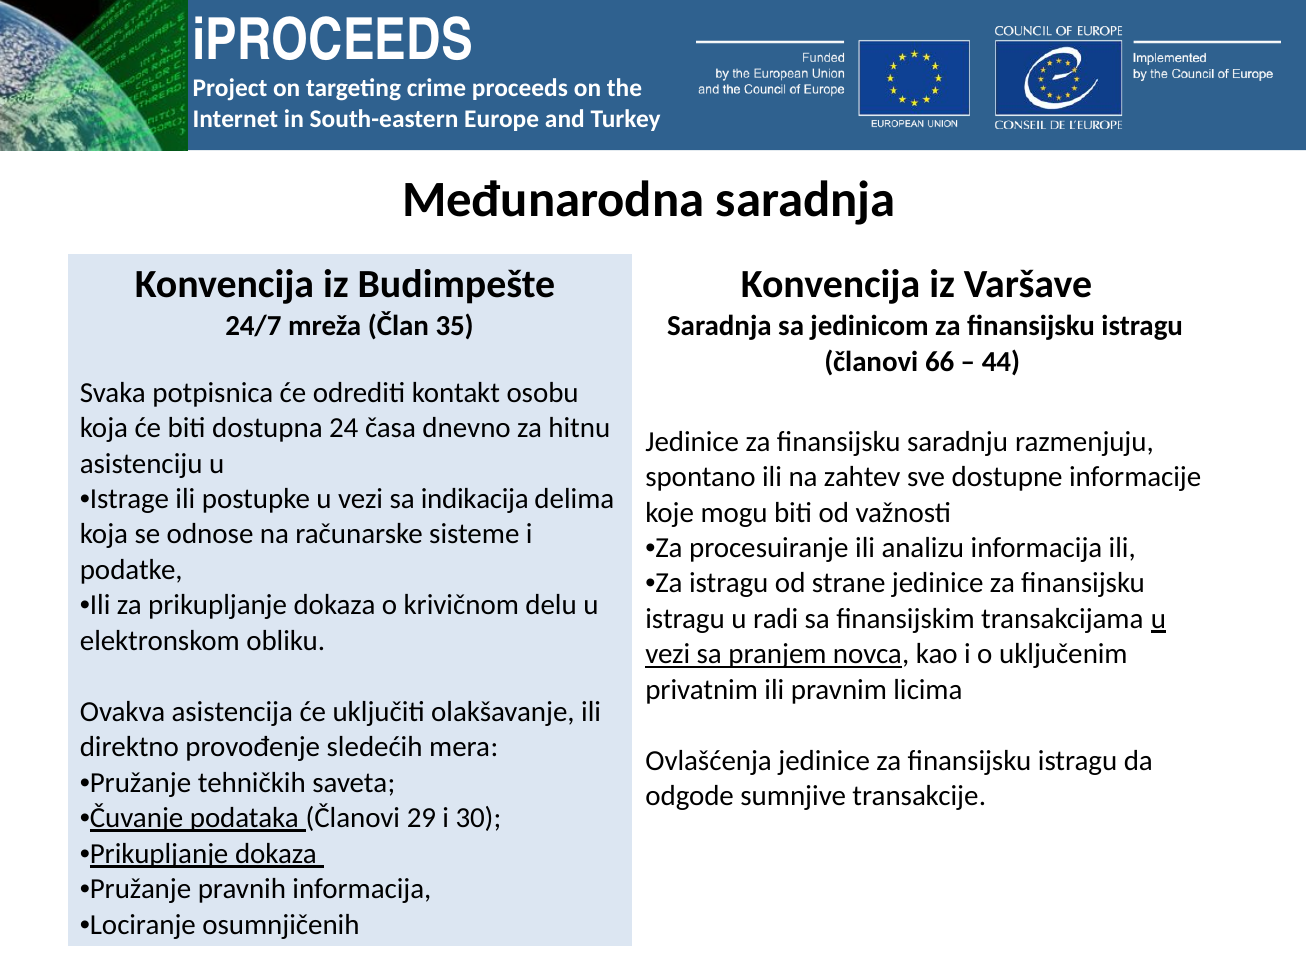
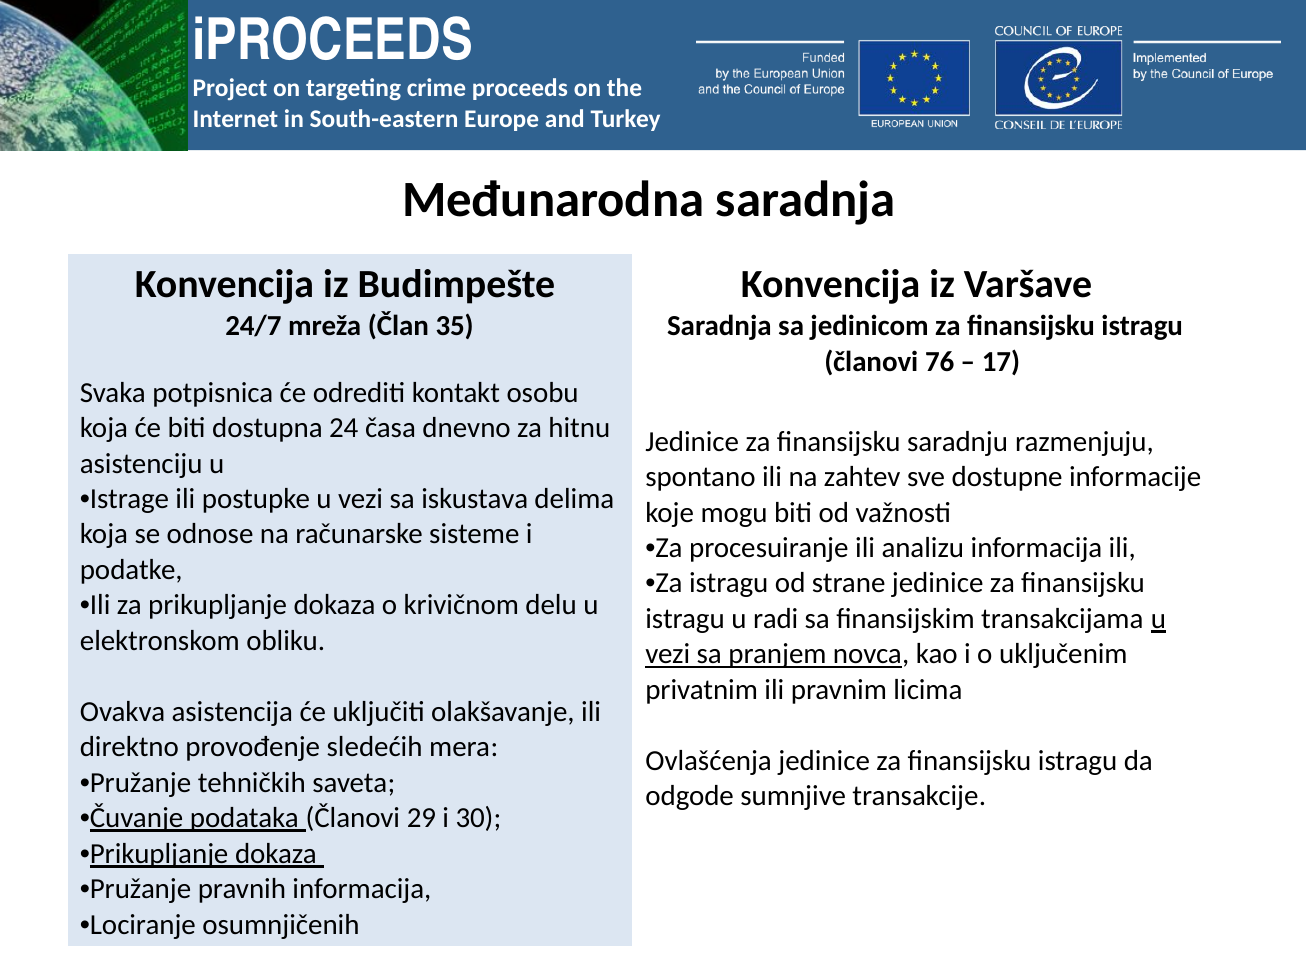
66: 66 -> 76 (940, 362)
44: 44 -> 17 (1001, 362)
indikacija: indikacija -> iskustava (475, 499)
